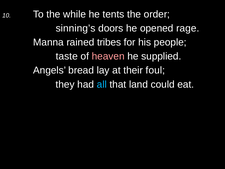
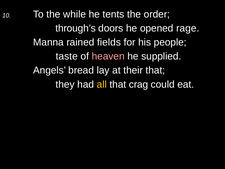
sinning’s: sinning’s -> through’s (76, 28)
tribes: tribes -> fields (109, 42)
their foul: foul -> that (155, 70)
all colour: light blue -> yellow (102, 84)
land: land -> crag (139, 84)
